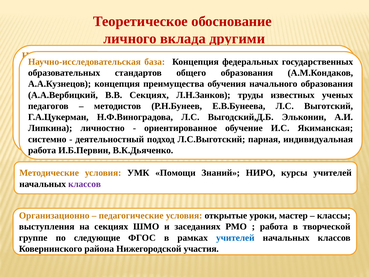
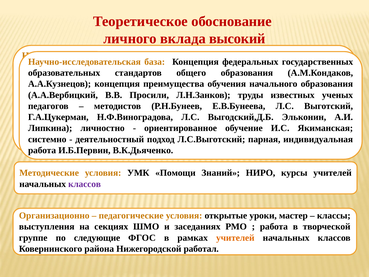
другими: другими -> высокий (237, 39)
Секциях: Секциях -> Просили (149, 95)
учителей colour: blue -> orange (235, 238)
участия: участия -> работал (201, 249)
